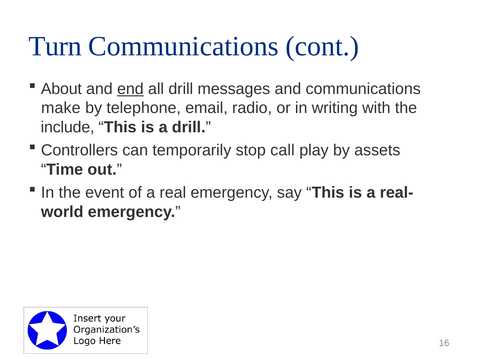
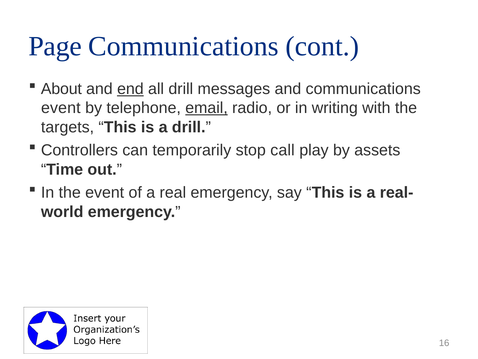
Turn: Turn -> Page (55, 46)
make: make -> event (61, 108)
email underline: none -> present (207, 108)
include: include -> targets (68, 127)
